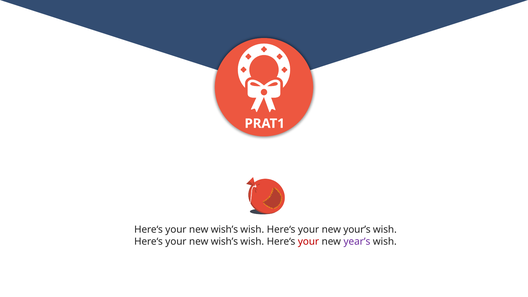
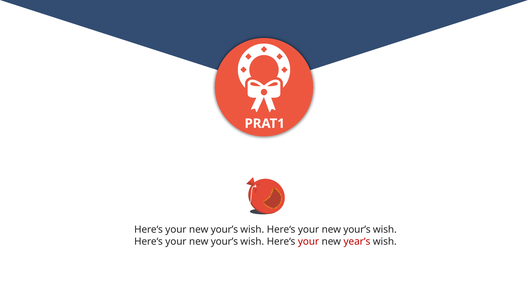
wish’s: wish’s -> your’s (224, 230)
wish’s: wish’s -> your’s (224, 242)
year’s colour: purple -> red (357, 242)
